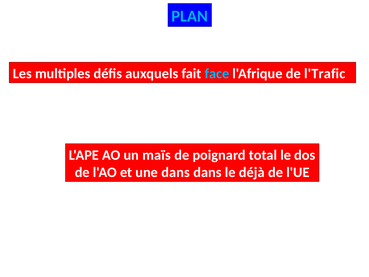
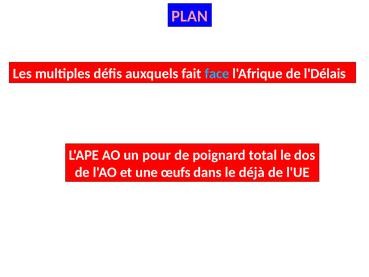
PLAN colour: light blue -> pink (190, 16)
l'Trafic: l'Trafic -> l'Délais (325, 73)
maïs: maïs -> pour (157, 155)
une dans: dans -> œufs (176, 172)
